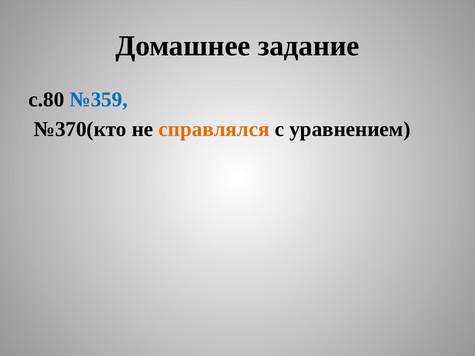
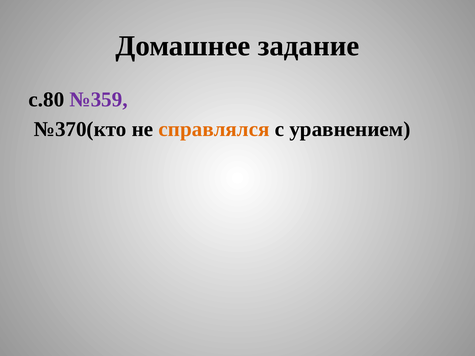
№359 colour: blue -> purple (99, 100)
